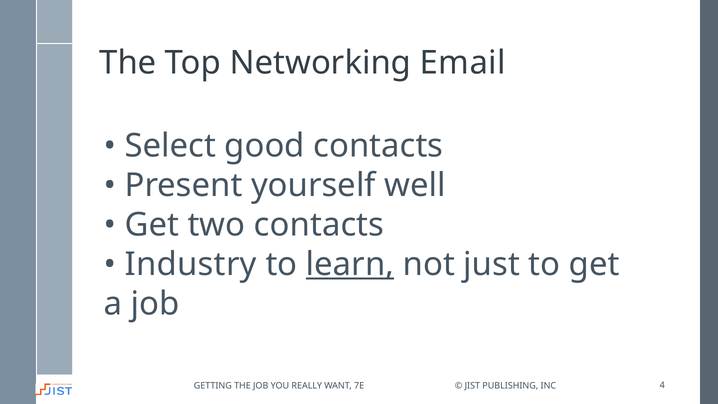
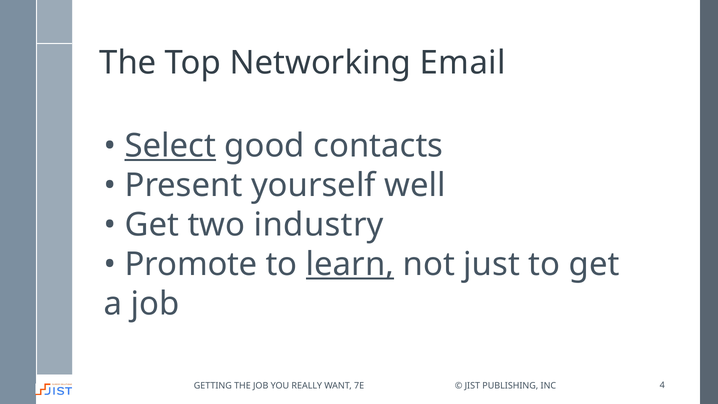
Select underline: none -> present (170, 146)
two contacts: contacts -> industry (319, 225)
Industry: Industry -> Promote (191, 264)
